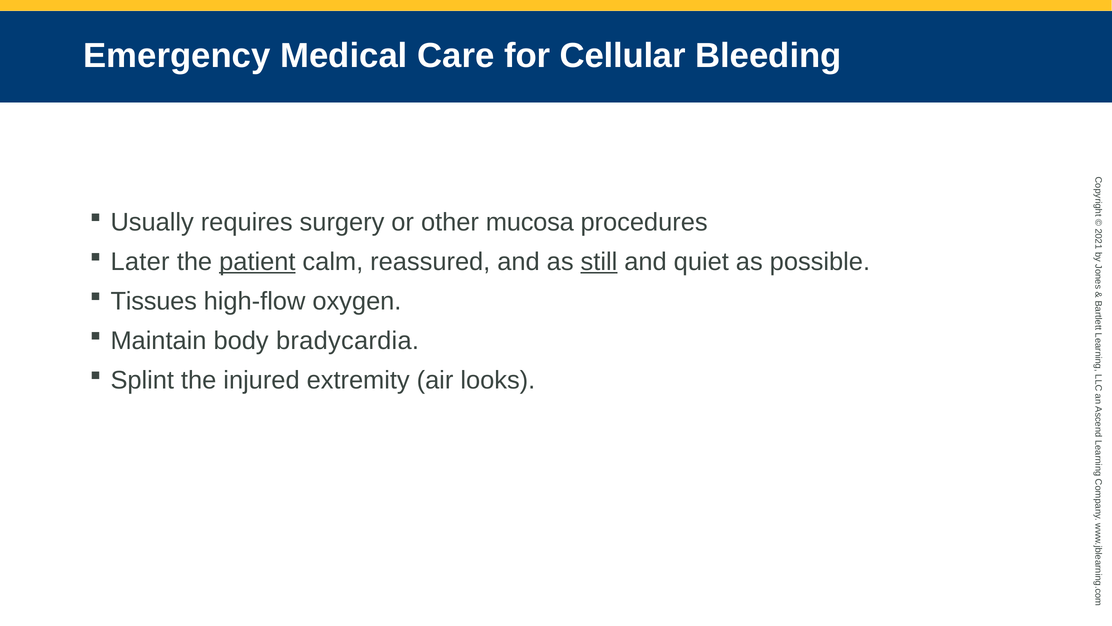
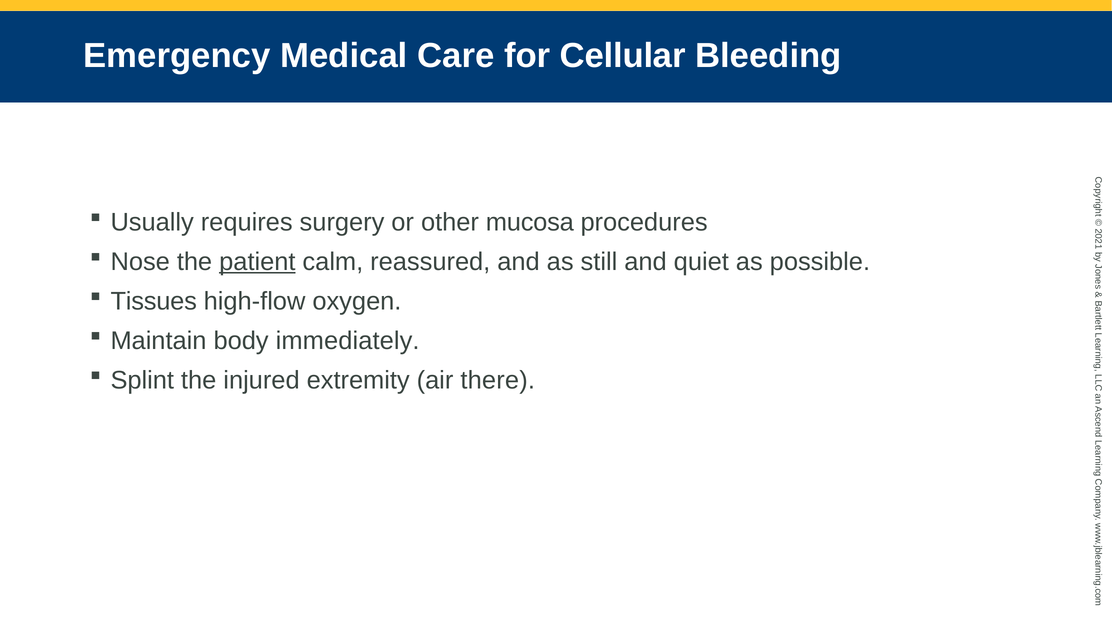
Later: Later -> Nose (140, 262)
still underline: present -> none (599, 262)
bradycardia: bradycardia -> immediately (348, 341)
looks: looks -> there (498, 380)
